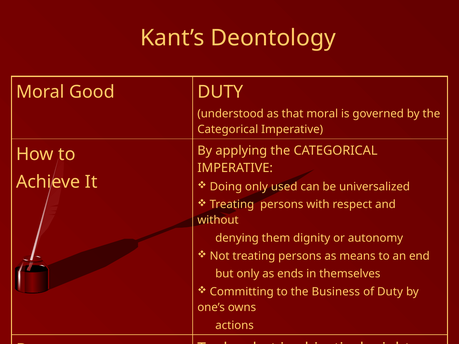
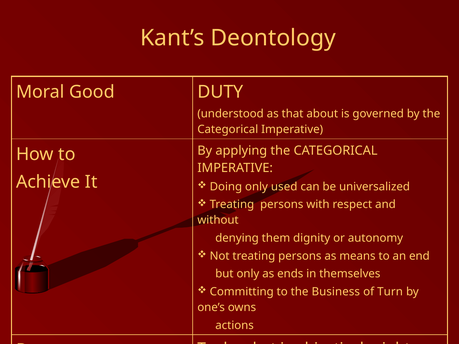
that moral: moral -> about (322, 114)
of Duty: Duty -> Turn (390, 292)
